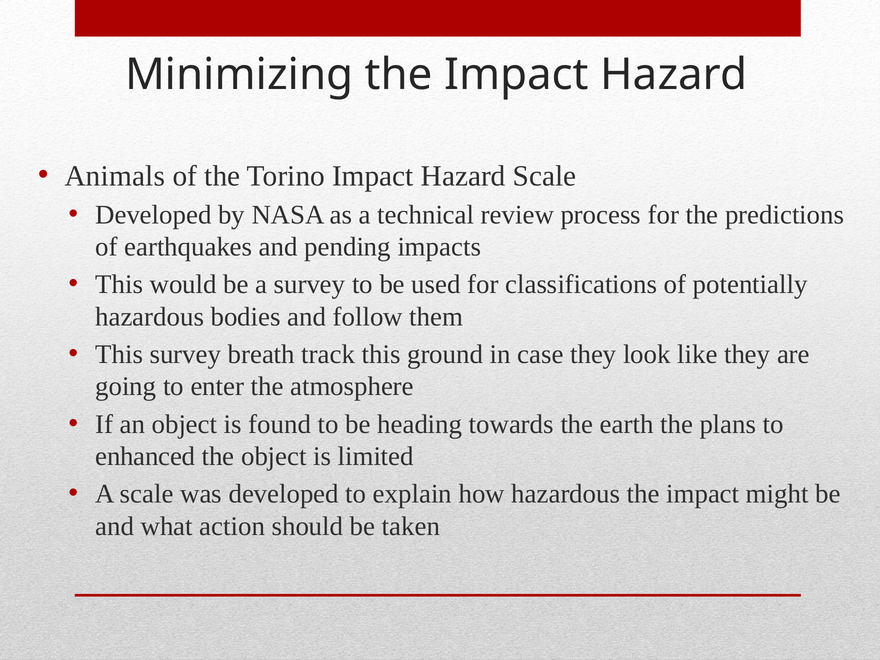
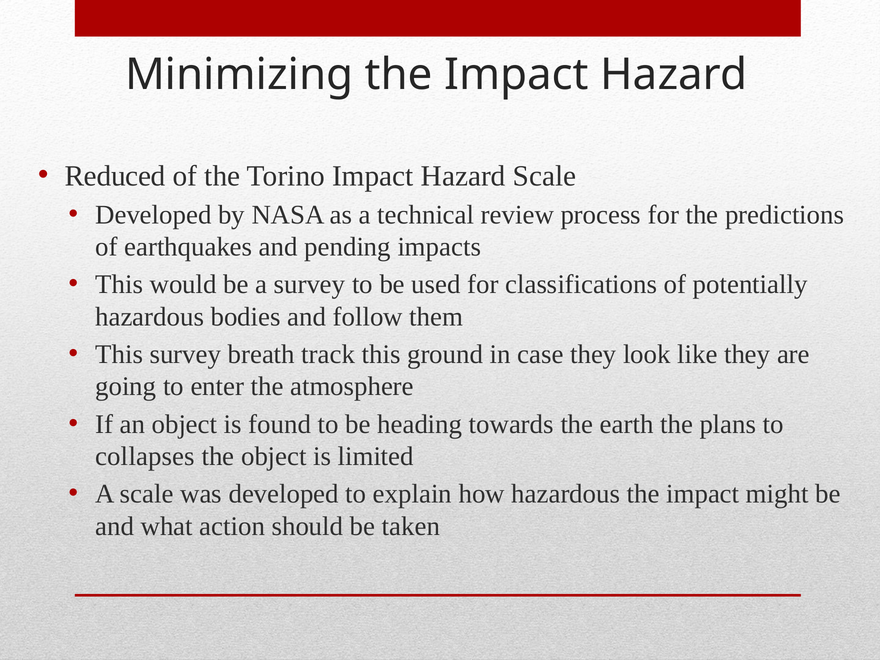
Animals: Animals -> Reduced (115, 176)
enhanced: enhanced -> collapses (145, 456)
